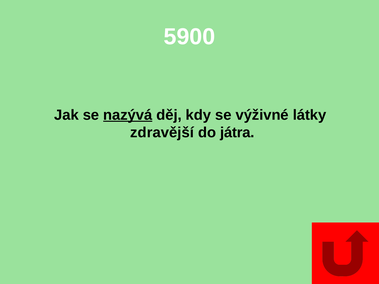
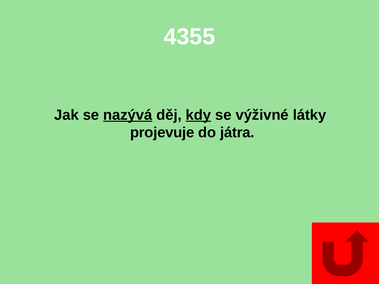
5900: 5900 -> 4355 (189, 37)
kdy underline: none -> present (198, 115)
zdravější: zdravější -> projevuje (162, 133)
